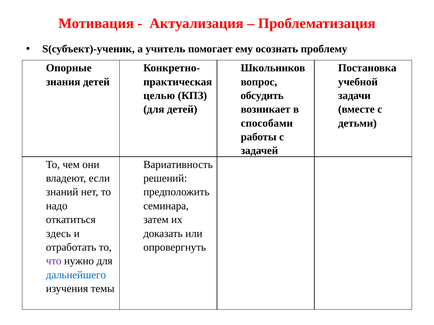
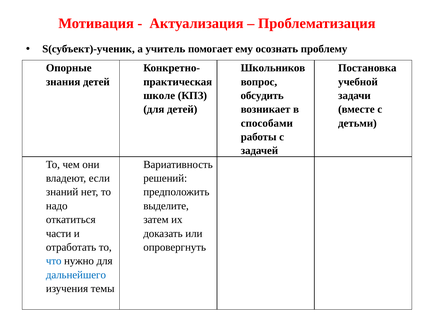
целью: целью -> школе (159, 96)
семинара: семинара -> выделите (166, 206)
здесь: здесь -> части (59, 234)
что colour: purple -> blue (54, 261)
